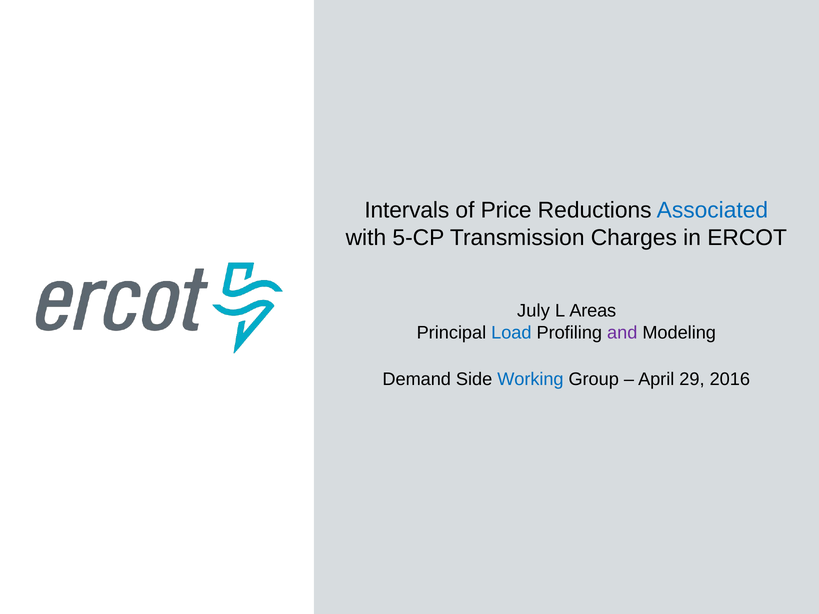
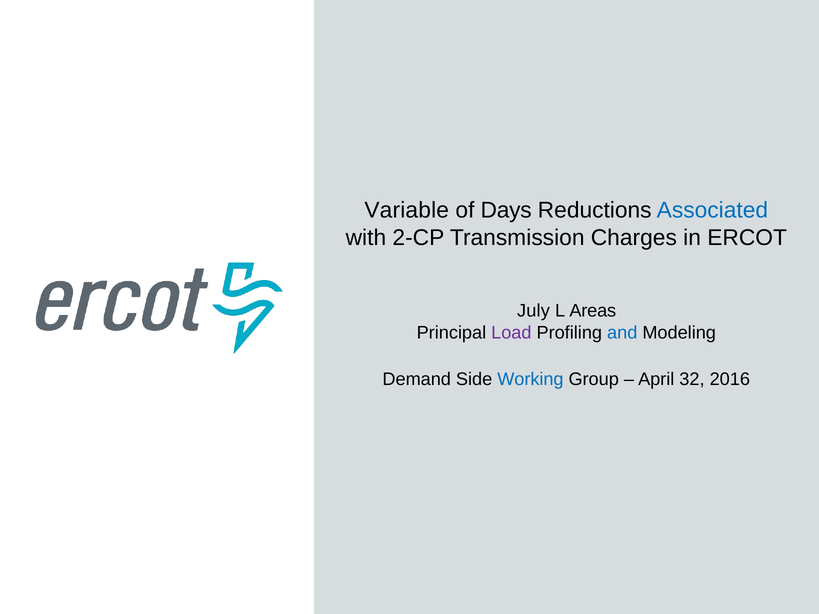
Intervals: Intervals -> Variable (407, 210)
Price: Price -> Days (506, 210)
5-CP: 5-CP -> 2-CP (418, 238)
Load colour: blue -> purple (511, 333)
and colour: purple -> blue (622, 333)
29: 29 -> 32 (692, 379)
